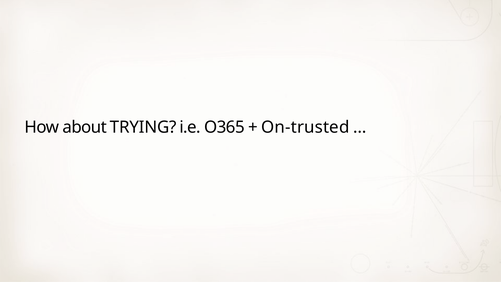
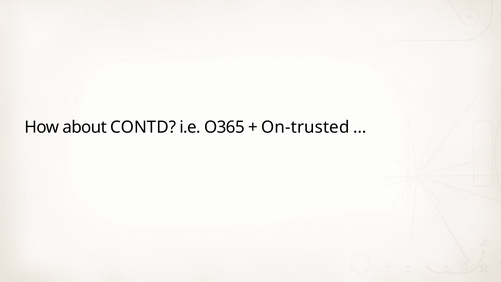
TRYING: TRYING -> CONTD (143, 127)
